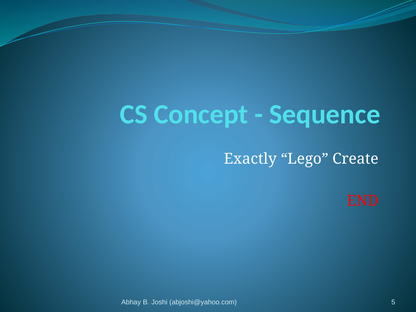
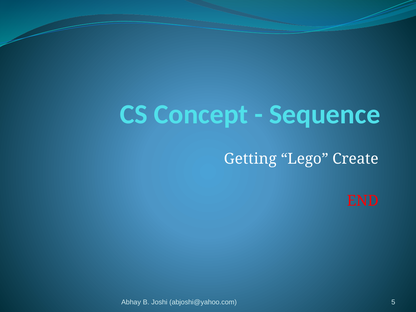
Exactly: Exactly -> Getting (250, 159)
